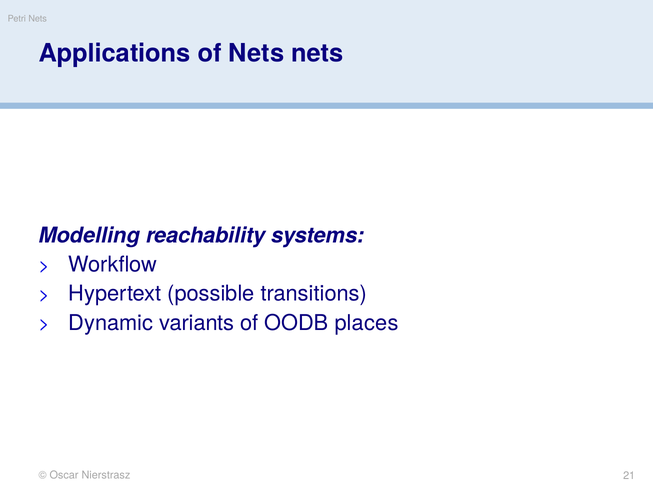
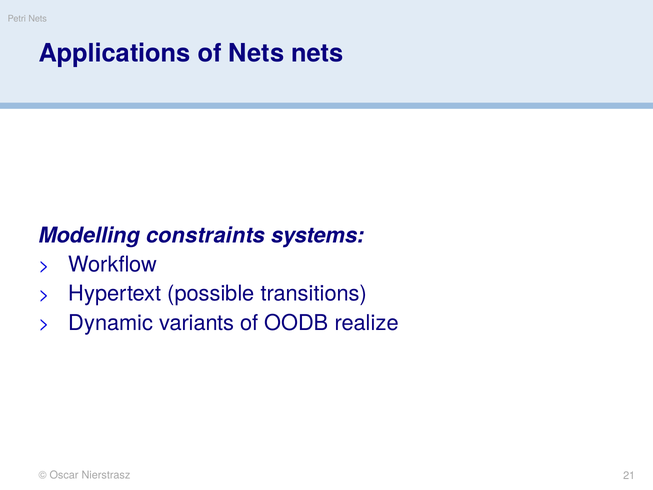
reachability: reachability -> constraints (206, 235)
places: places -> realize (367, 323)
